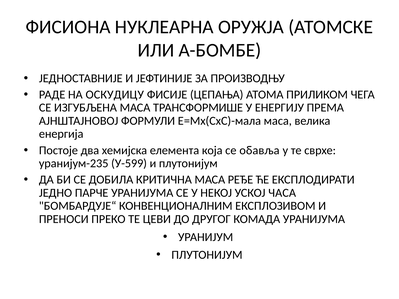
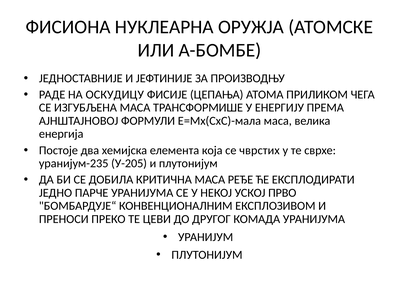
обавља: обавља -> чврстих (259, 150)
У-599: У-599 -> У-205 (129, 164)
ЧАСА: ЧАСА -> ПРВО (282, 193)
